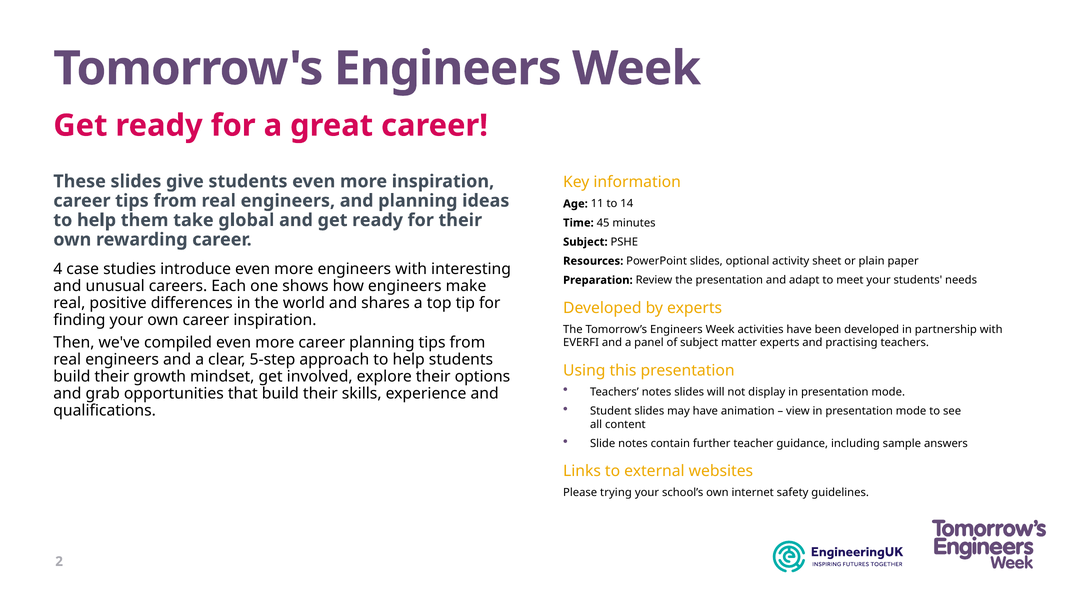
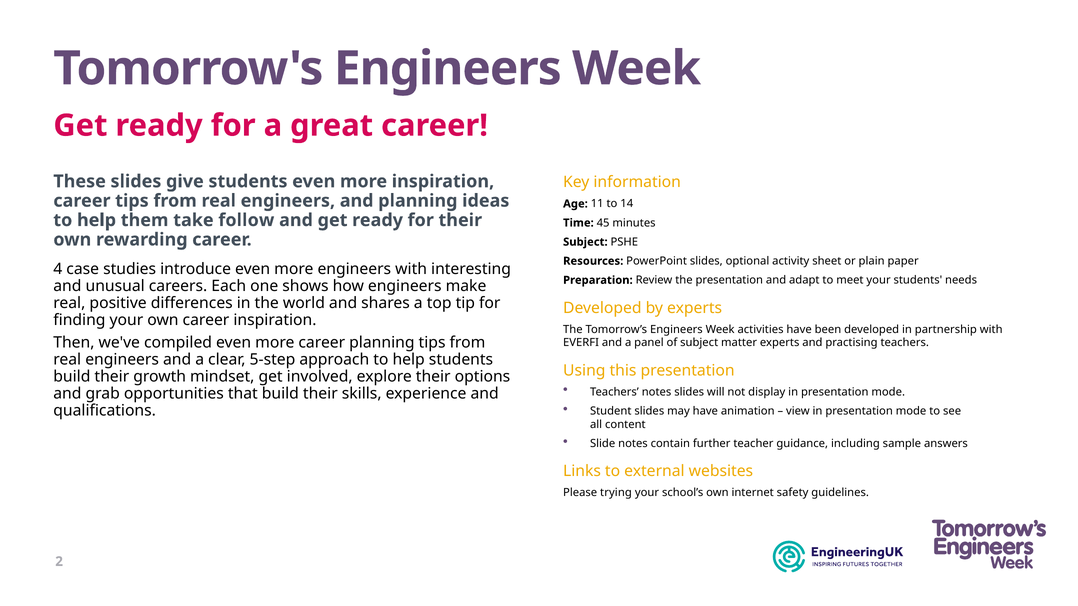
global: global -> follow (246, 220)
